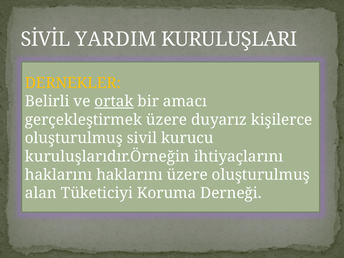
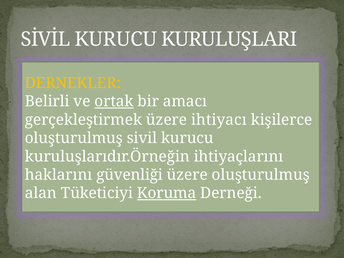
SİVİL YARDIM: YARDIM -> KURUCU (116, 39)
duyarız: duyarız -> ihtiyacı (219, 120)
haklarını haklarını: haklarını -> güvenliği (130, 175)
Koruma underline: none -> present (167, 193)
